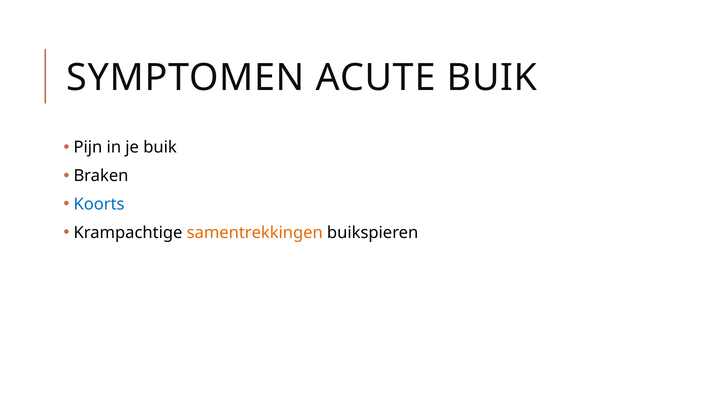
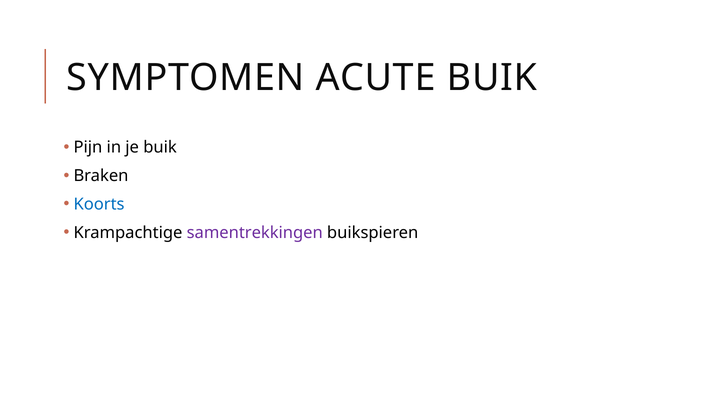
samentrekkingen colour: orange -> purple (255, 233)
